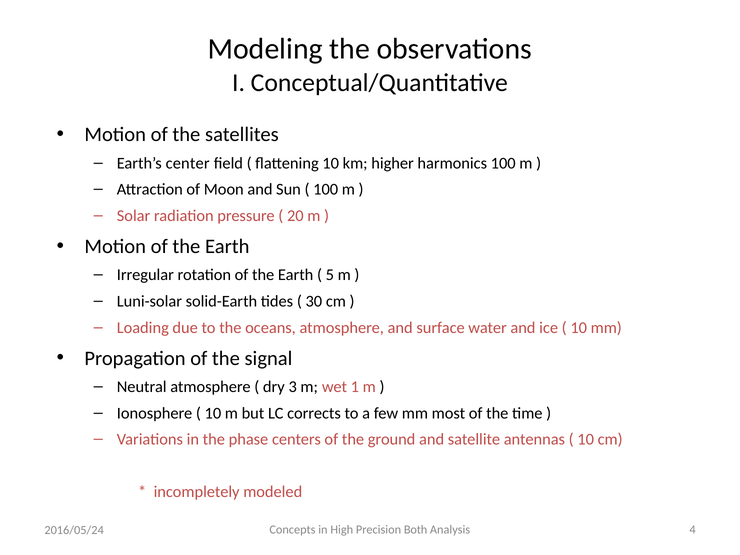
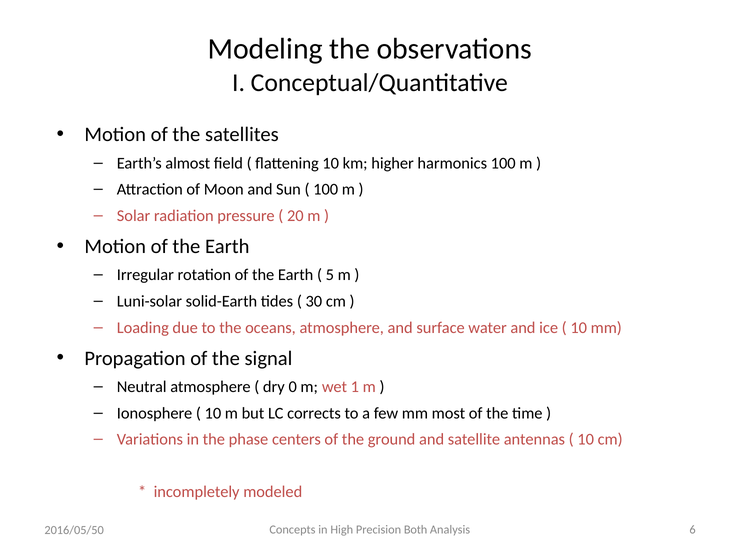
center: center -> almost (188, 163)
3: 3 -> 0 (293, 387)
4: 4 -> 6 (693, 530)
2016/05/24: 2016/05/24 -> 2016/05/50 (74, 530)
